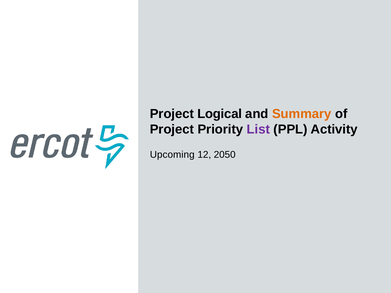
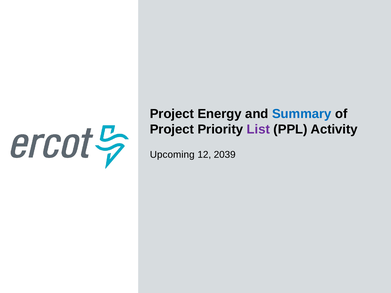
Logical: Logical -> Energy (220, 114)
Summary colour: orange -> blue (302, 114)
2050: 2050 -> 2039 (225, 155)
